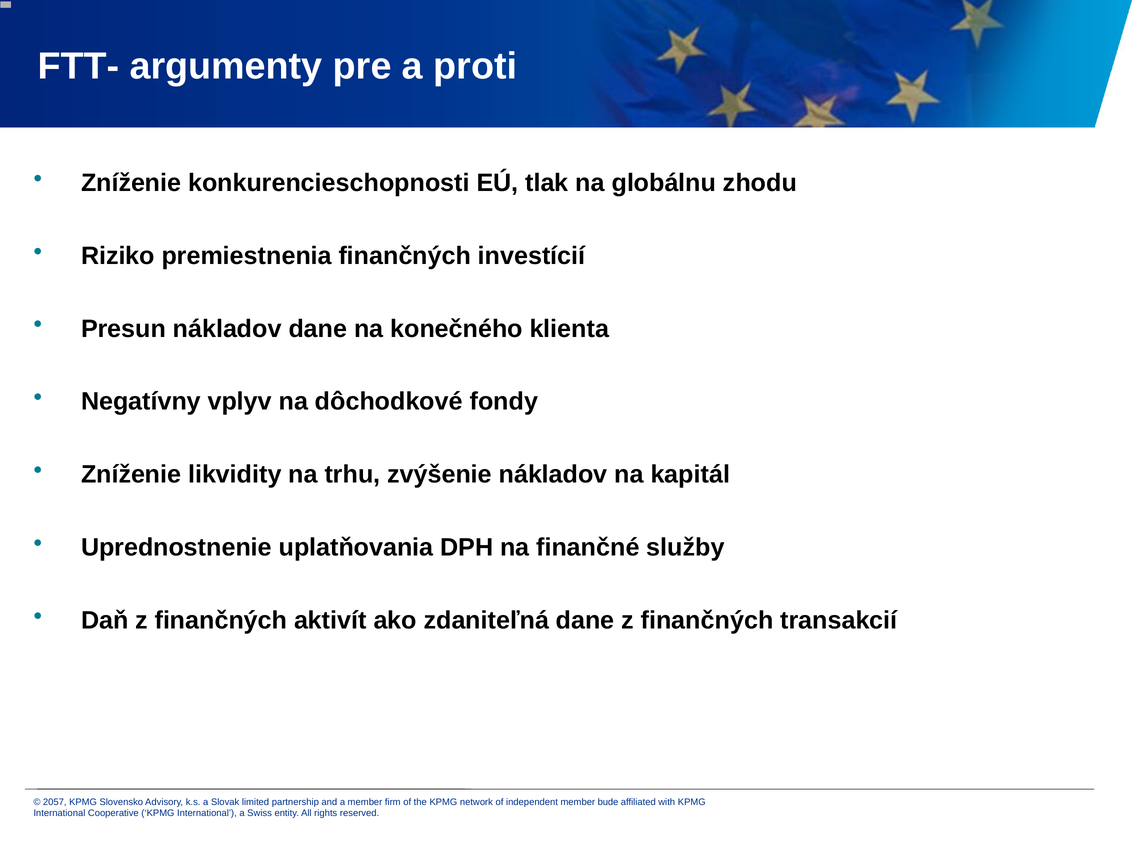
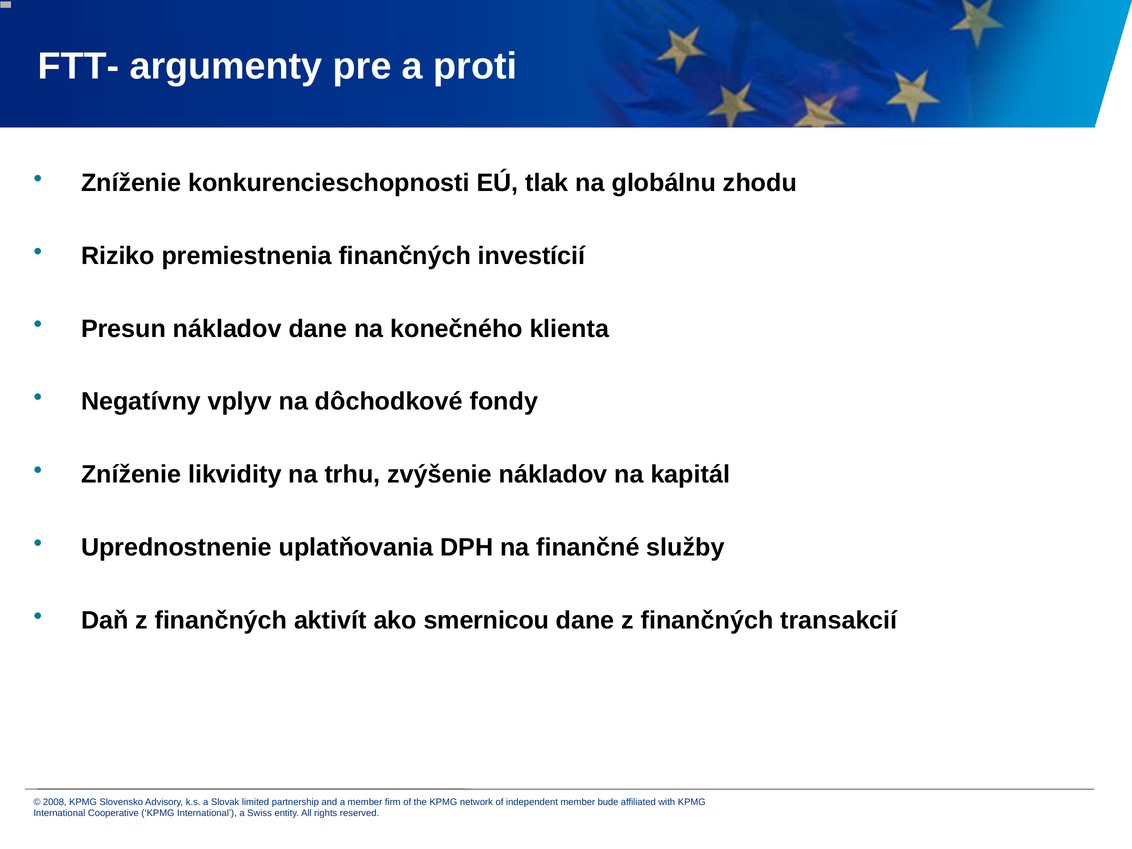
zdaniteľná: zdaniteľná -> smernicou (486, 620)
2057: 2057 -> 2008 (55, 802)
